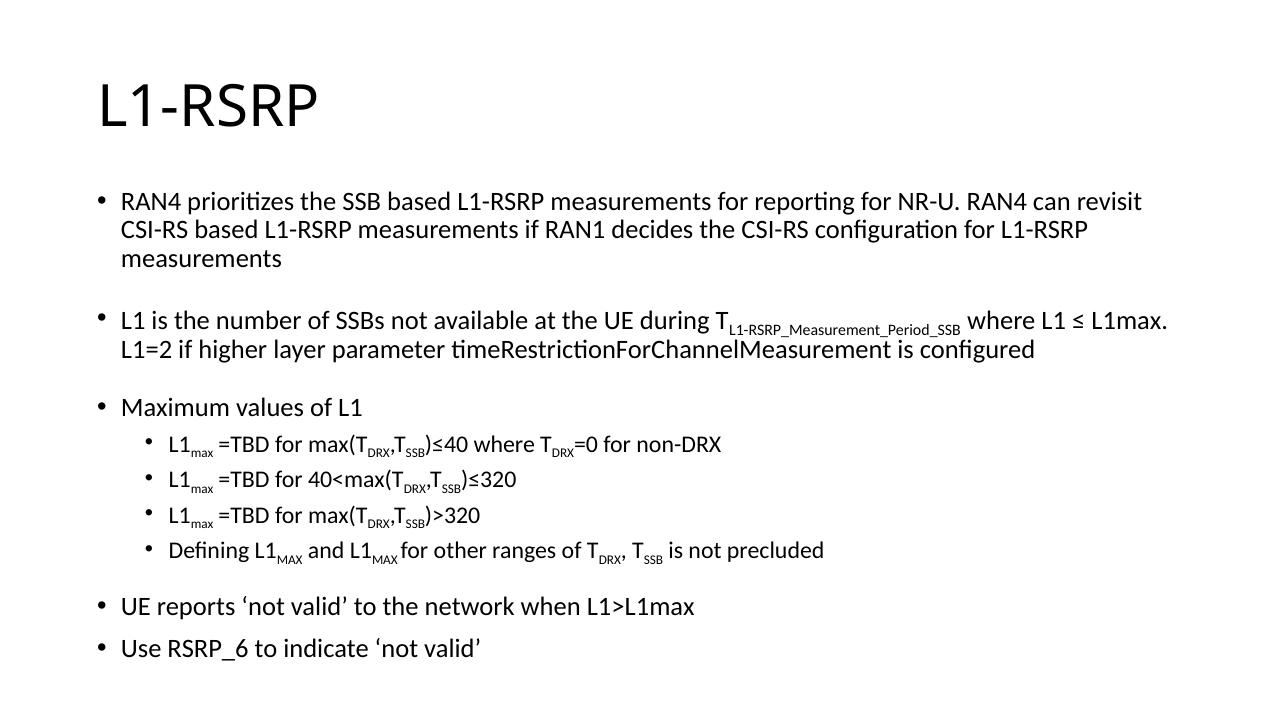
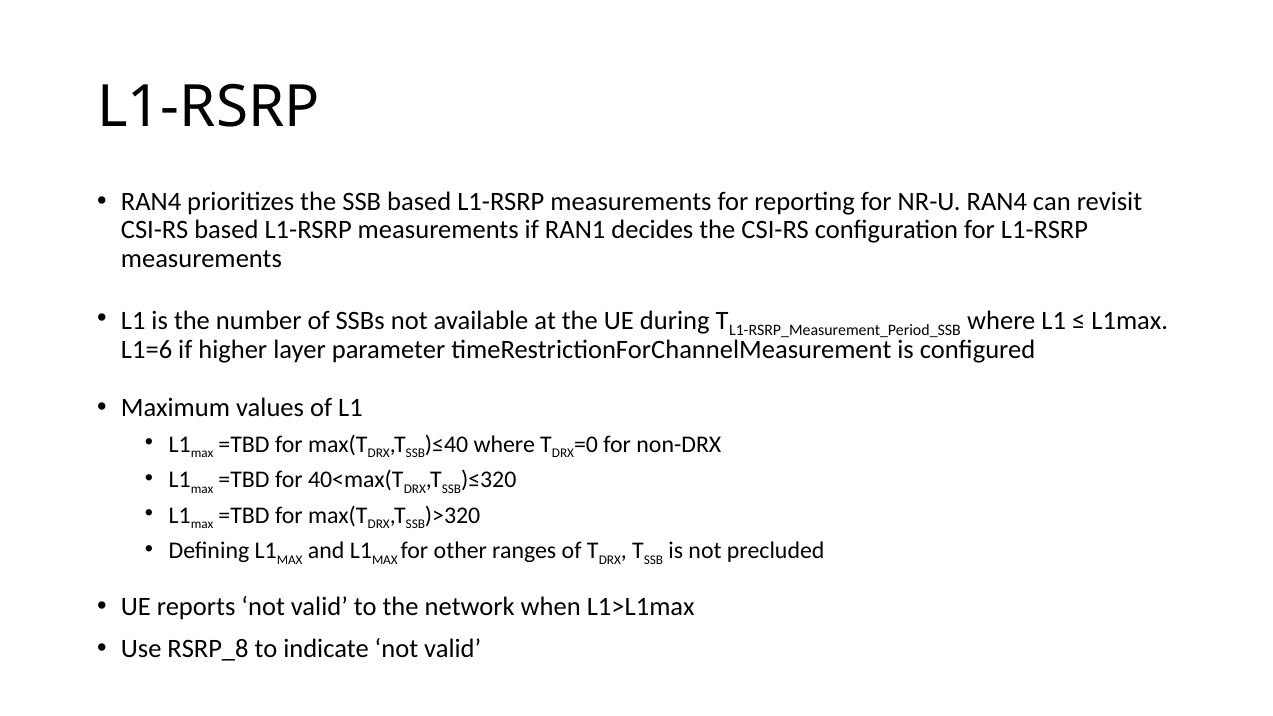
L1=2: L1=2 -> L1=6 (147, 350)
RSRP_6: RSRP_6 -> RSRP_8 (208, 649)
